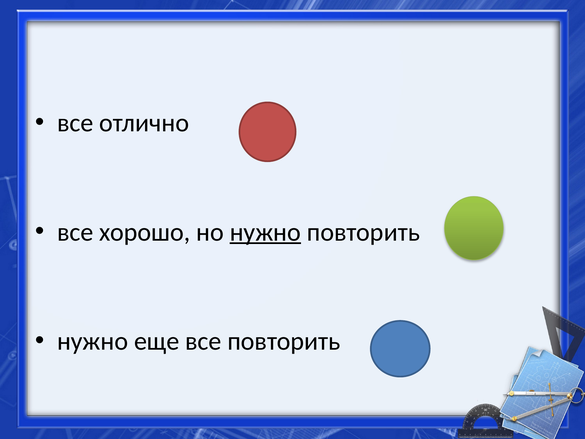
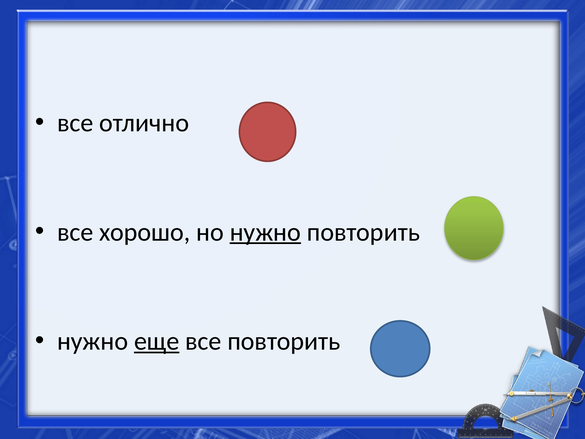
еще underline: none -> present (157, 341)
